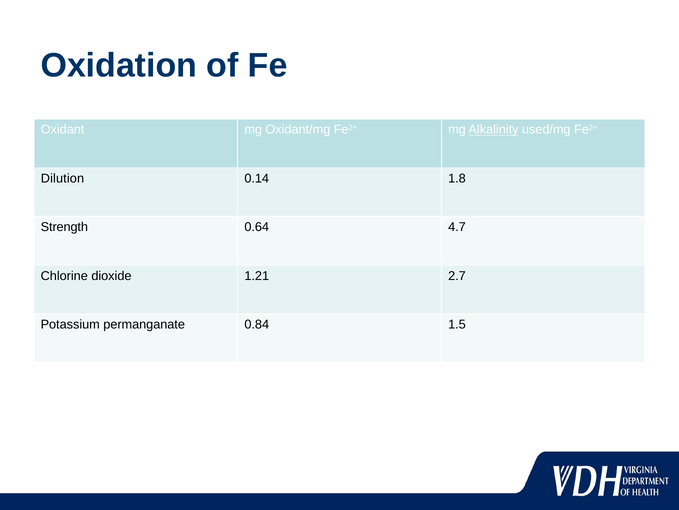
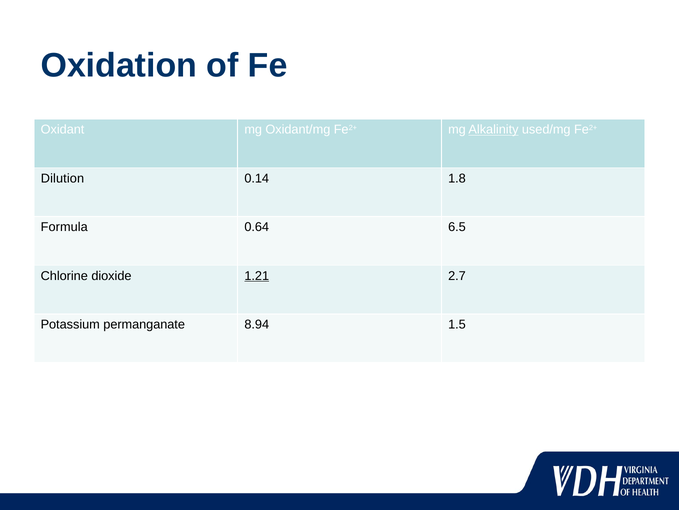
Strength: Strength -> Formula (64, 227)
4.7: 4.7 -> 6.5 (457, 227)
1.21 underline: none -> present (257, 275)
0.84: 0.84 -> 8.94 (257, 324)
